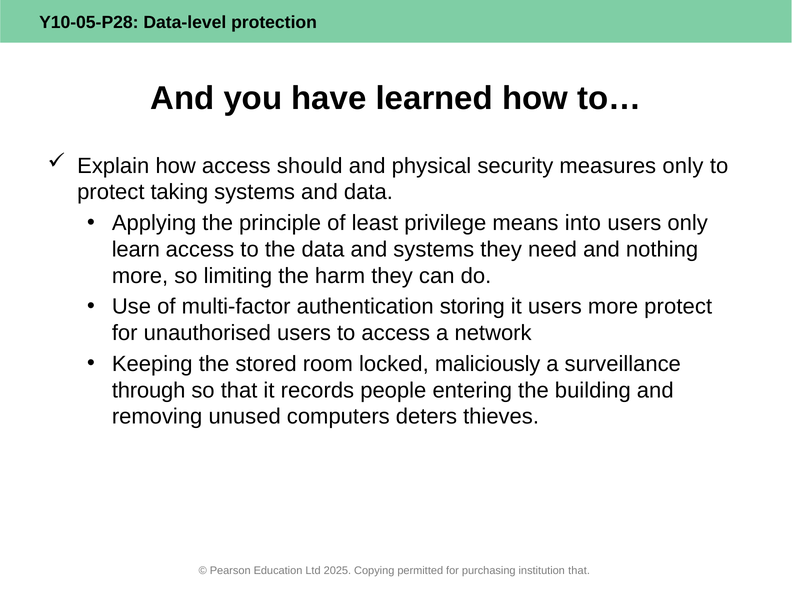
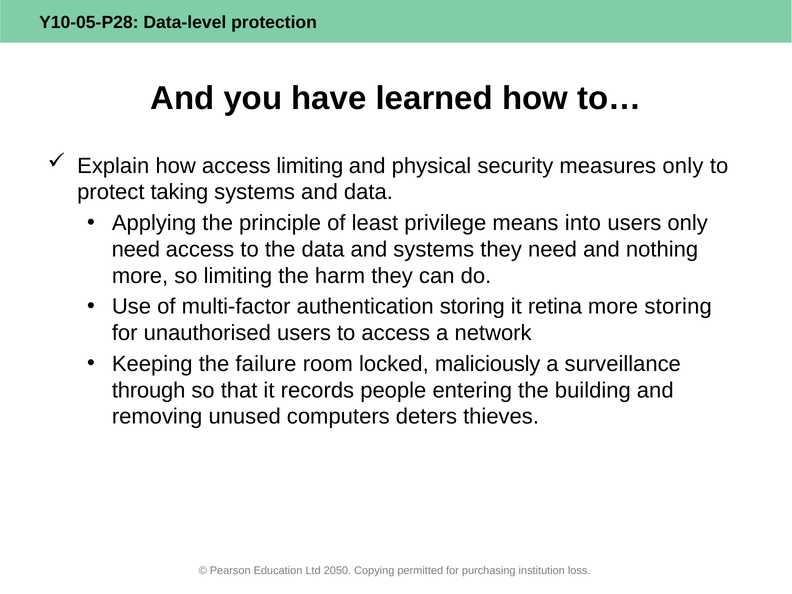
access should: should -> limiting (310, 166)
learn: learn -> need (136, 249)
it users: users -> retina (555, 307)
more protect: protect -> storing (678, 307)
stored: stored -> failure (266, 364)
2025: 2025 -> 2050 (337, 571)
institution that: that -> loss (579, 571)
